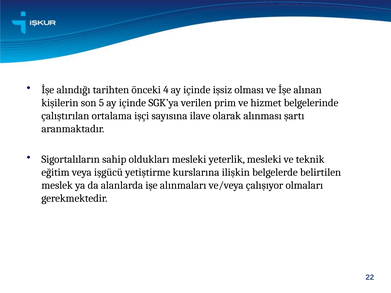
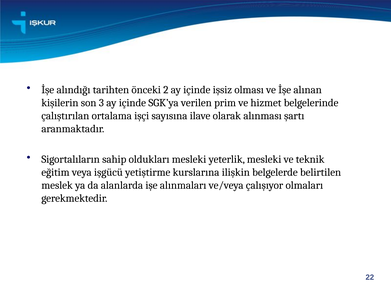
4: 4 -> 2 (166, 90)
5: 5 -> 3 (101, 103)
